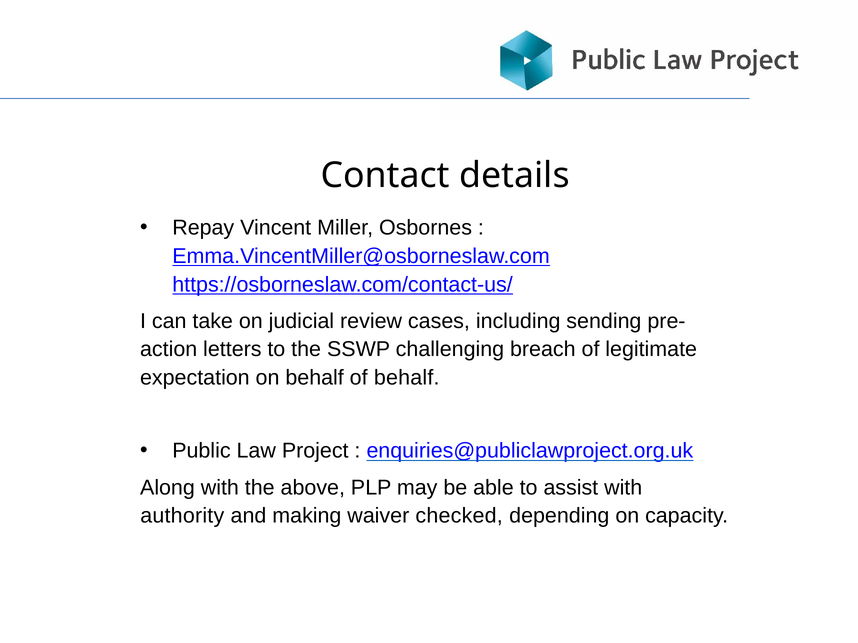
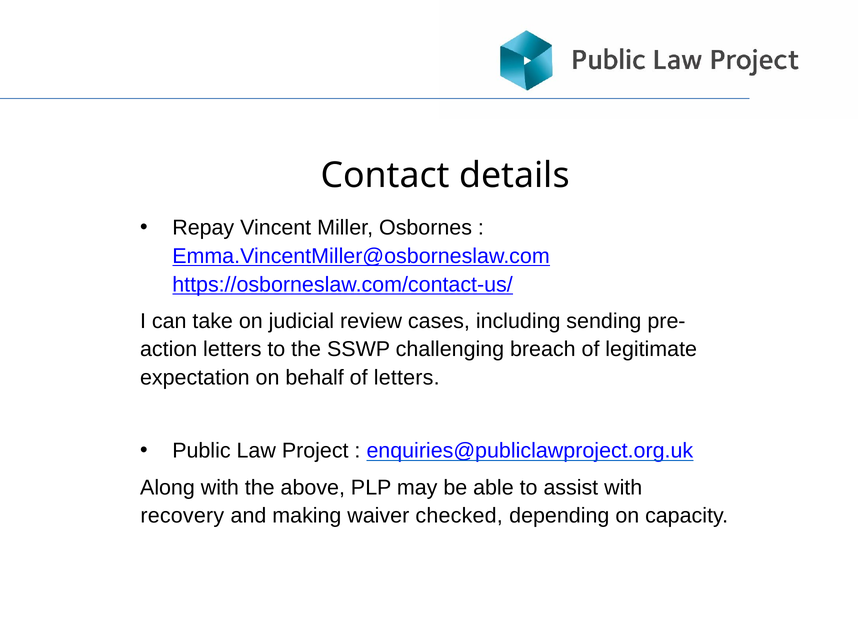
of behalf: behalf -> letters (407, 378)
authority: authority -> recovery (182, 516)
